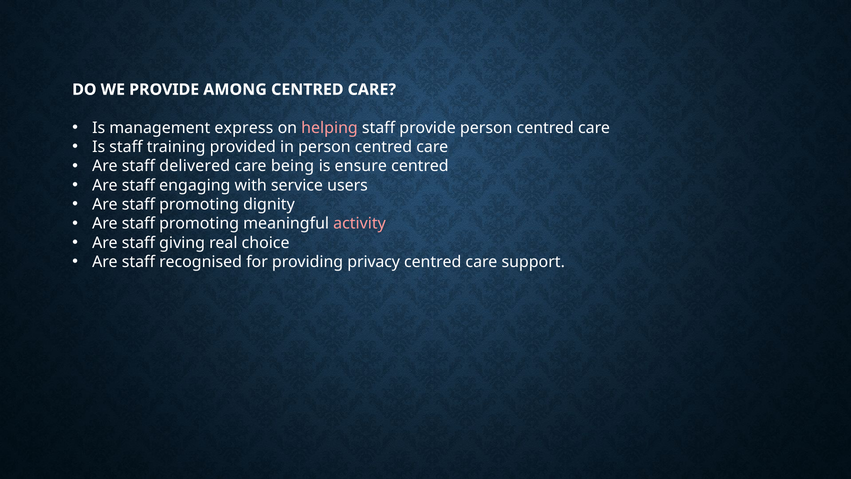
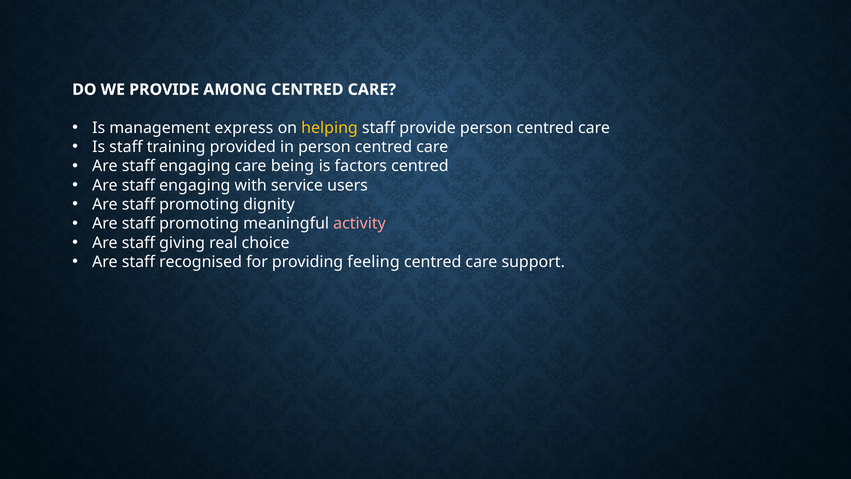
helping colour: pink -> yellow (330, 128)
delivered: delivered -> engaging (195, 166)
ensure: ensure -> factors (361, 166)
privacy: privacy -> feeling (374, 262)
